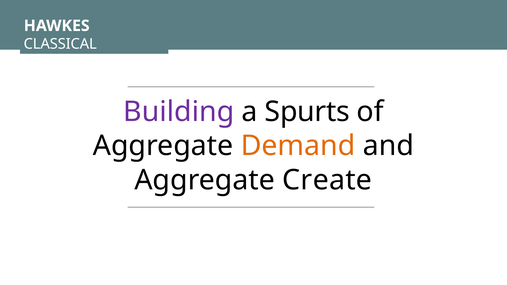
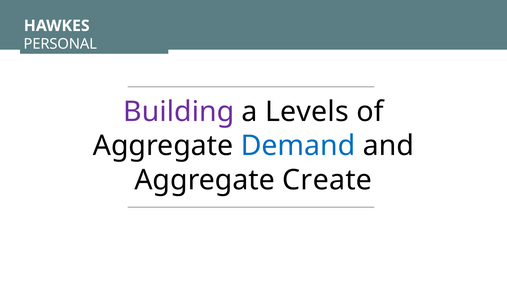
CLASSICAL: CLASSICAL -> PERSONAL (60, 44)
Spurts: Spurts -> Levels (307, 112)
Demand colour: orange -> blue (298, 146)
